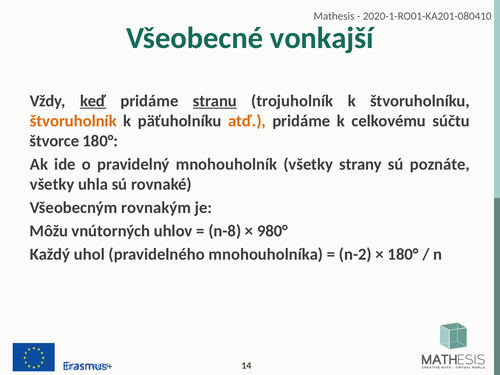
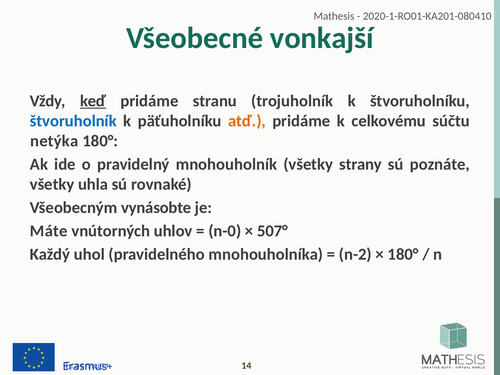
stranu underline: present -> none (215, 101)
štvoruholník colour: orange -> blue (73, 121)
štvorce: štvorce -> netýka (54, 141)
rovnakým: rovnakým -> vynásobte (156, 208)
Môžu: Môžu -> Máte (49, 231)
n-8: n-8 -> n-0 (225, 231)
980°: 980° -> 507° (273, 231)
